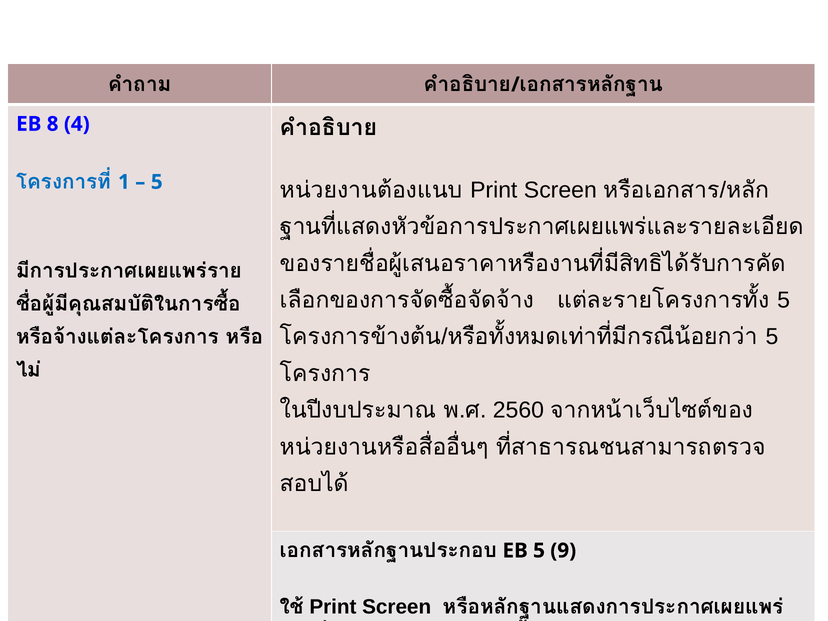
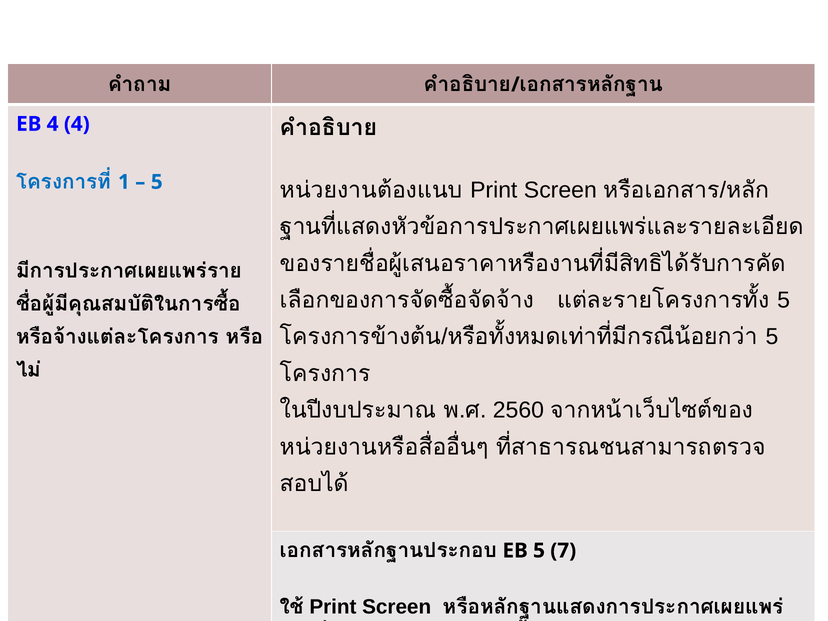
EB 8: 8 -> 4 (53, 124)
9: 9 -> 7 (563, 551)
